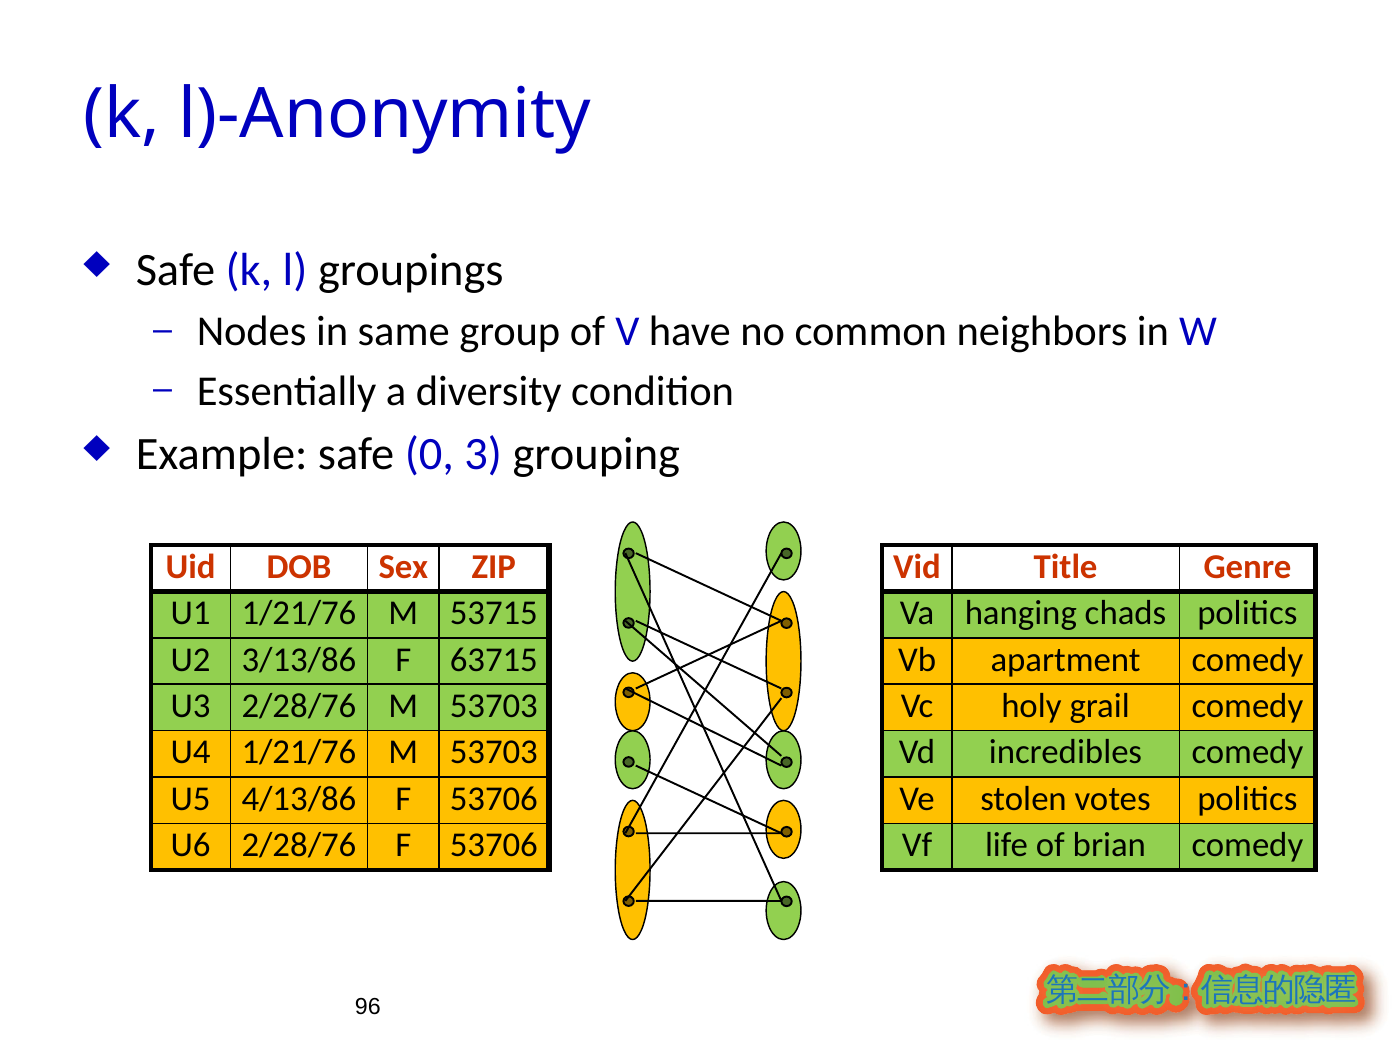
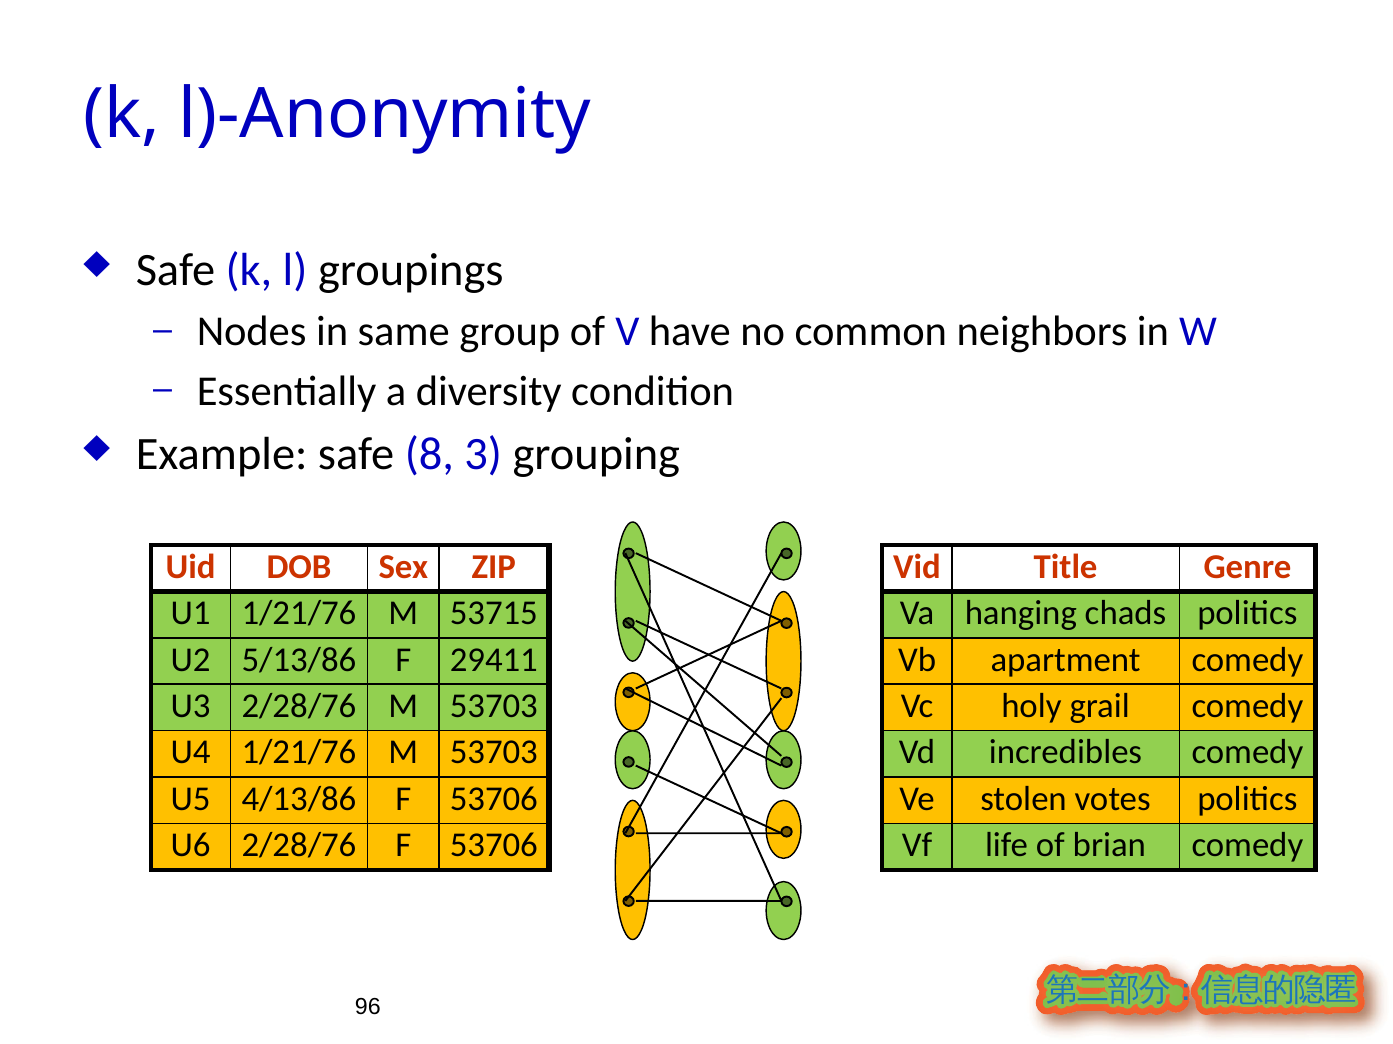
0: 0 -> 8 (429, 454)
3/13/86: 3/13/86 -> 5/13/86 (299, 660)
63715: 63715 -> 29411 (494, 660)
